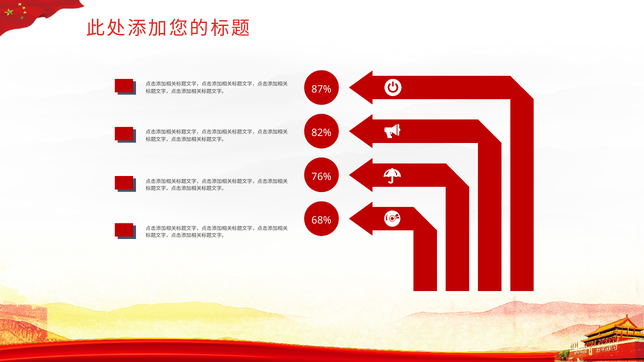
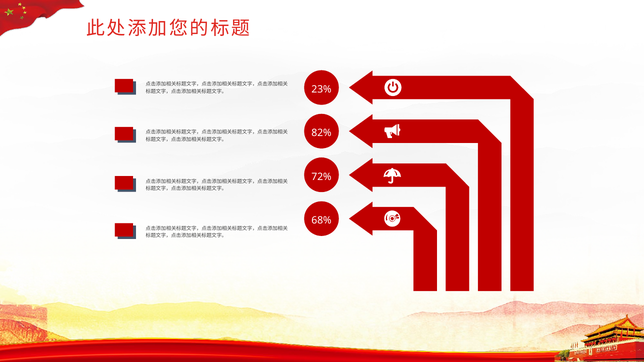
87%: 87% -> 23% (321, 90)
76%: 76% -> 72% (322, 177)
